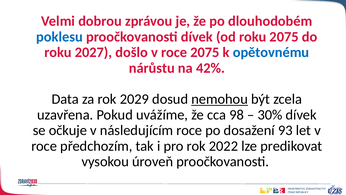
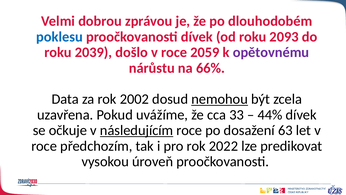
roku 2075: 2075 -> 2093 (284, 37)
2027: 2027 -> 2039 (93, 52)
roce 2075: 2075 -> 2059 (205, 52)
opětovnému colour: blue -> purple (271, 52)
42%: 42% -> 66% (211, 68)
2029: 2029 -> 2002 (134, 99)
98: 98 -> 33 (237, 115)
30%: 30% -> 44% (270, 115)
následujícím underline: none -> present (137, 130)
93: 93 -> 63 (285, 130)
